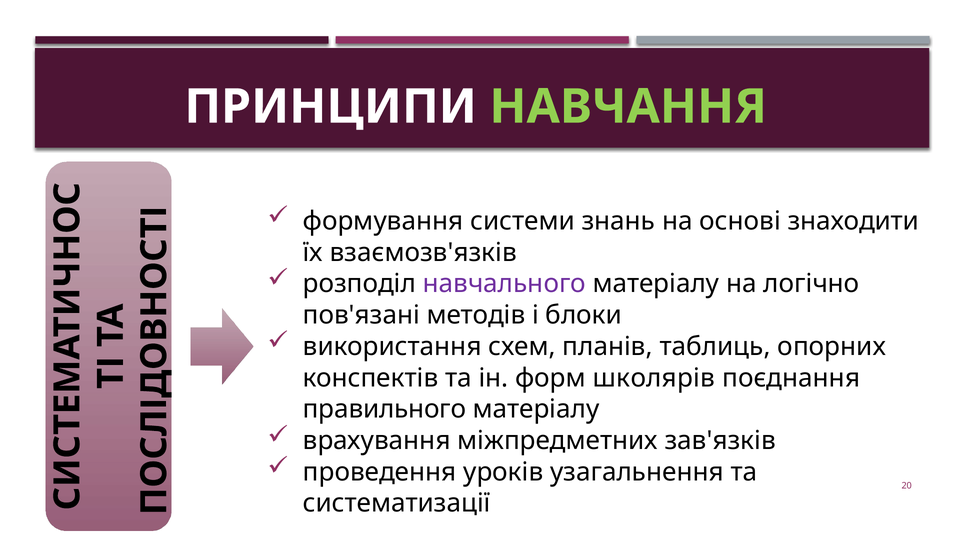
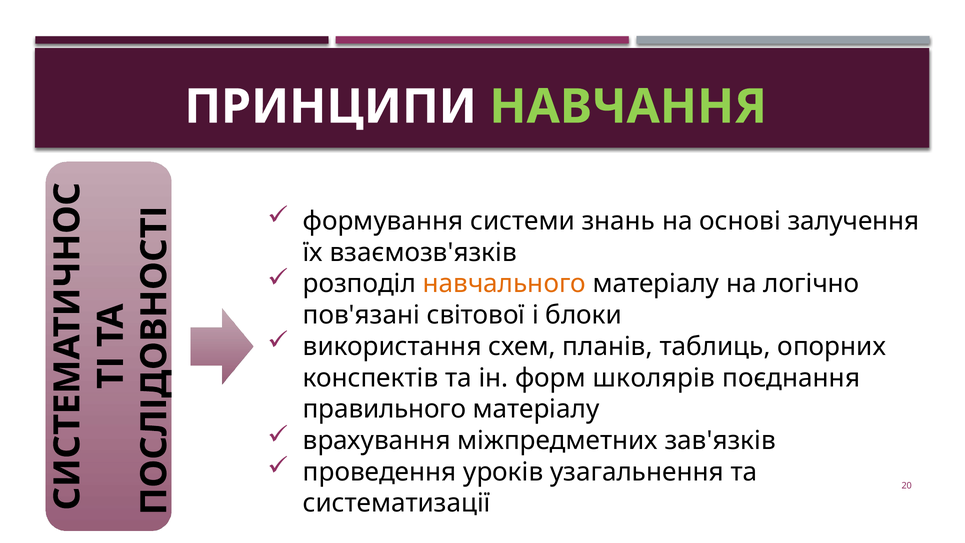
знаходити: знаходити -> залучення (853, 221)
навчального colour: purple -> orange (504, 284)
методів: методів -> світової (476, 315)
